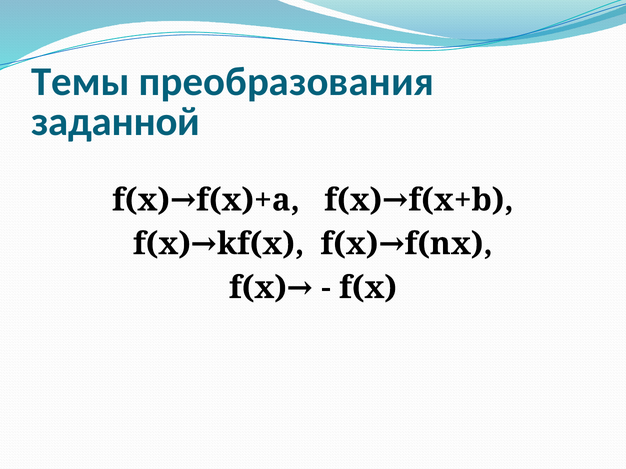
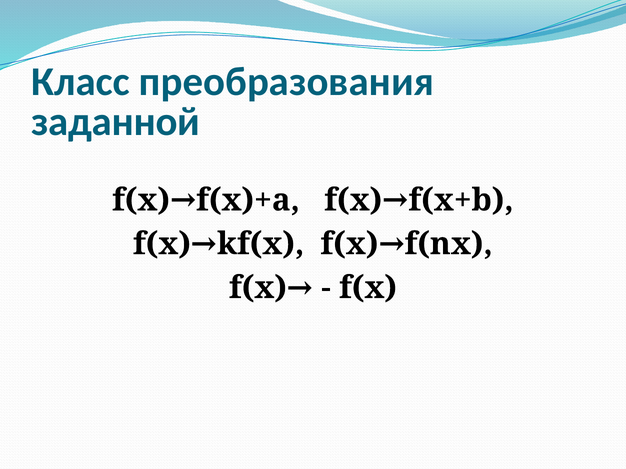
Темы: Темы -> Класс (81, 82)
